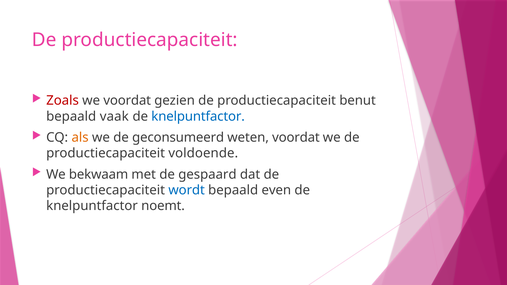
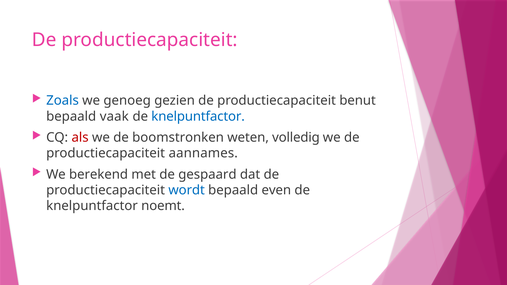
Zoals colour: red -> blue (63, 101)
we voordat: voordat -> genoeg (127, 101)
als colour: orange -> red (80, 138)
geconsumeerd: geconsumeerd -> boomstronken (178, 138)
weten voordat: voordat -> volledig (296, 138)
voldoende: voldoende -> aannames (203, 153)
bekwaam: bekwaam -> berekend (99, 174)
